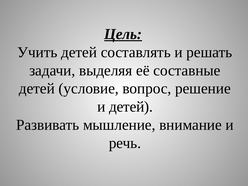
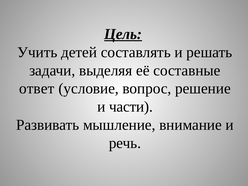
детей: детей -> ответ (37, 89)
и детей: детей -> части (131, 107)
